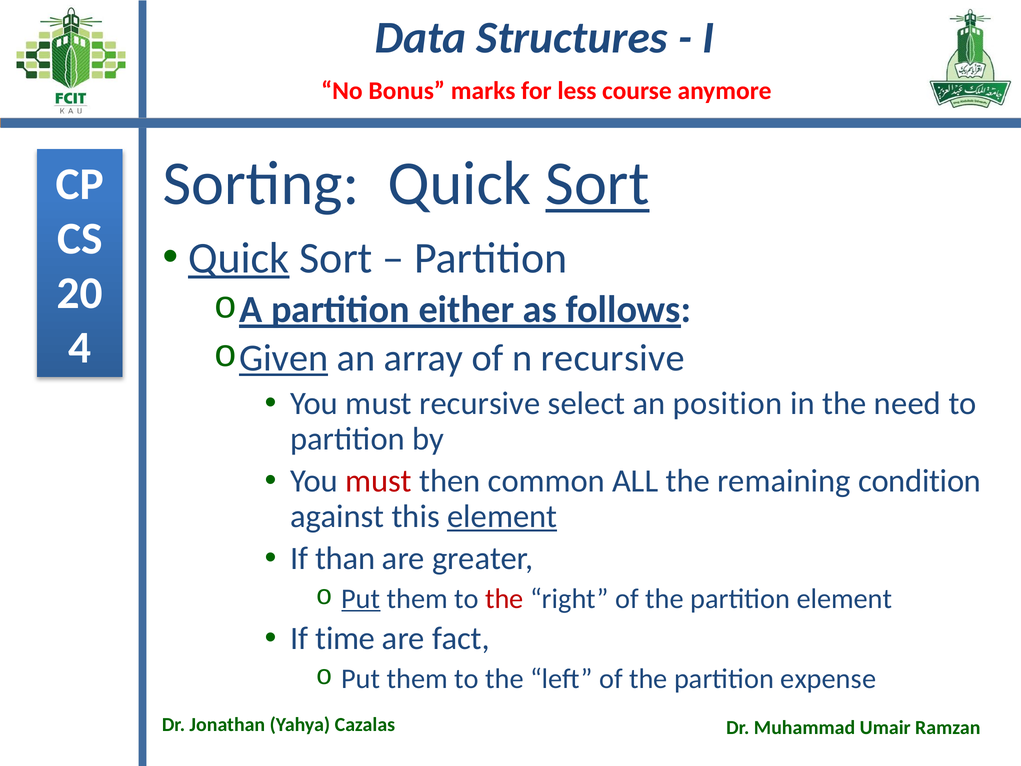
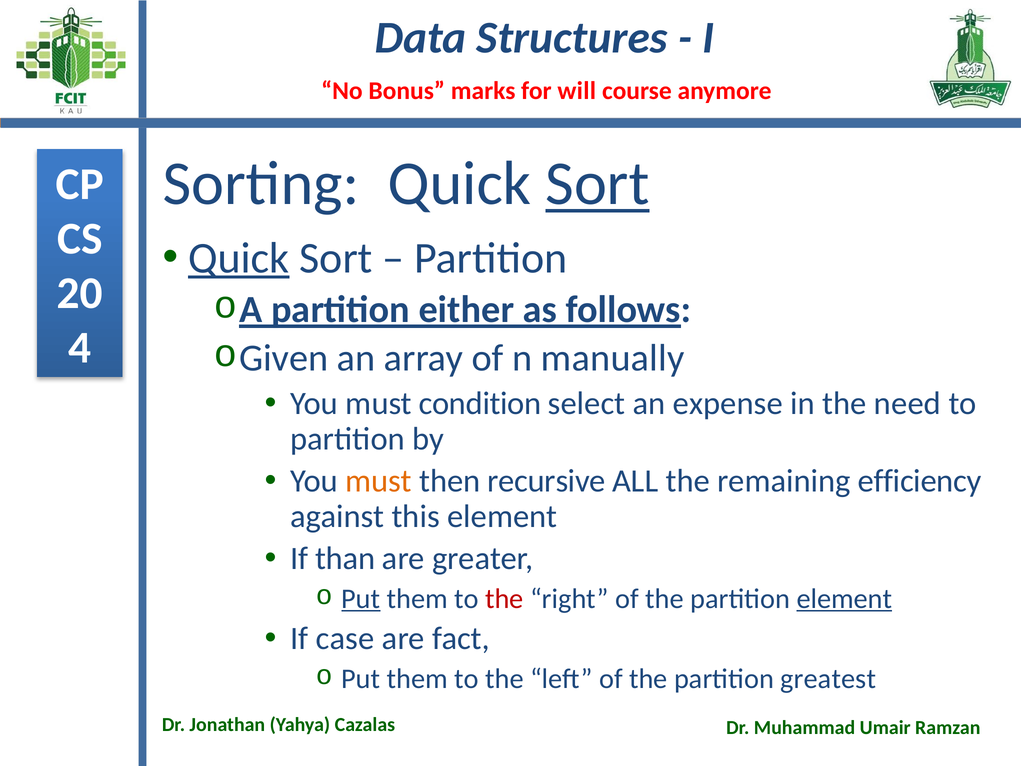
less: less -> will (577, 91)
Given underline: present -> none (284, 358)
n recursive: recursive -> manually (613, 358)
must recursive: recursive -> condition (480, 403)
position: position -> expense (728, 403)
must colour: red -> orange (379, 481)
common: common -> recursive (547, 481)
condition: condition -> efficiency (920, 481)
element underline: present -> none (502, 516)
element underline: none -> present (844, 598)
time: time -> case (345, 638)
expense: expense -> greatest (828, 678)
